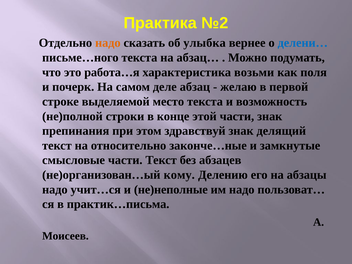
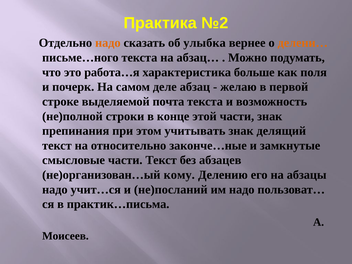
делени… colour: blue -> orange (303, 43)
возьми: возьми -> больше (254, 72)
место: место -> почта (168, 102)
здравствуй: здравствуй -> учитывать (195, 131)
не)неполные: не)неполные -> не)посланий (171, 190)
